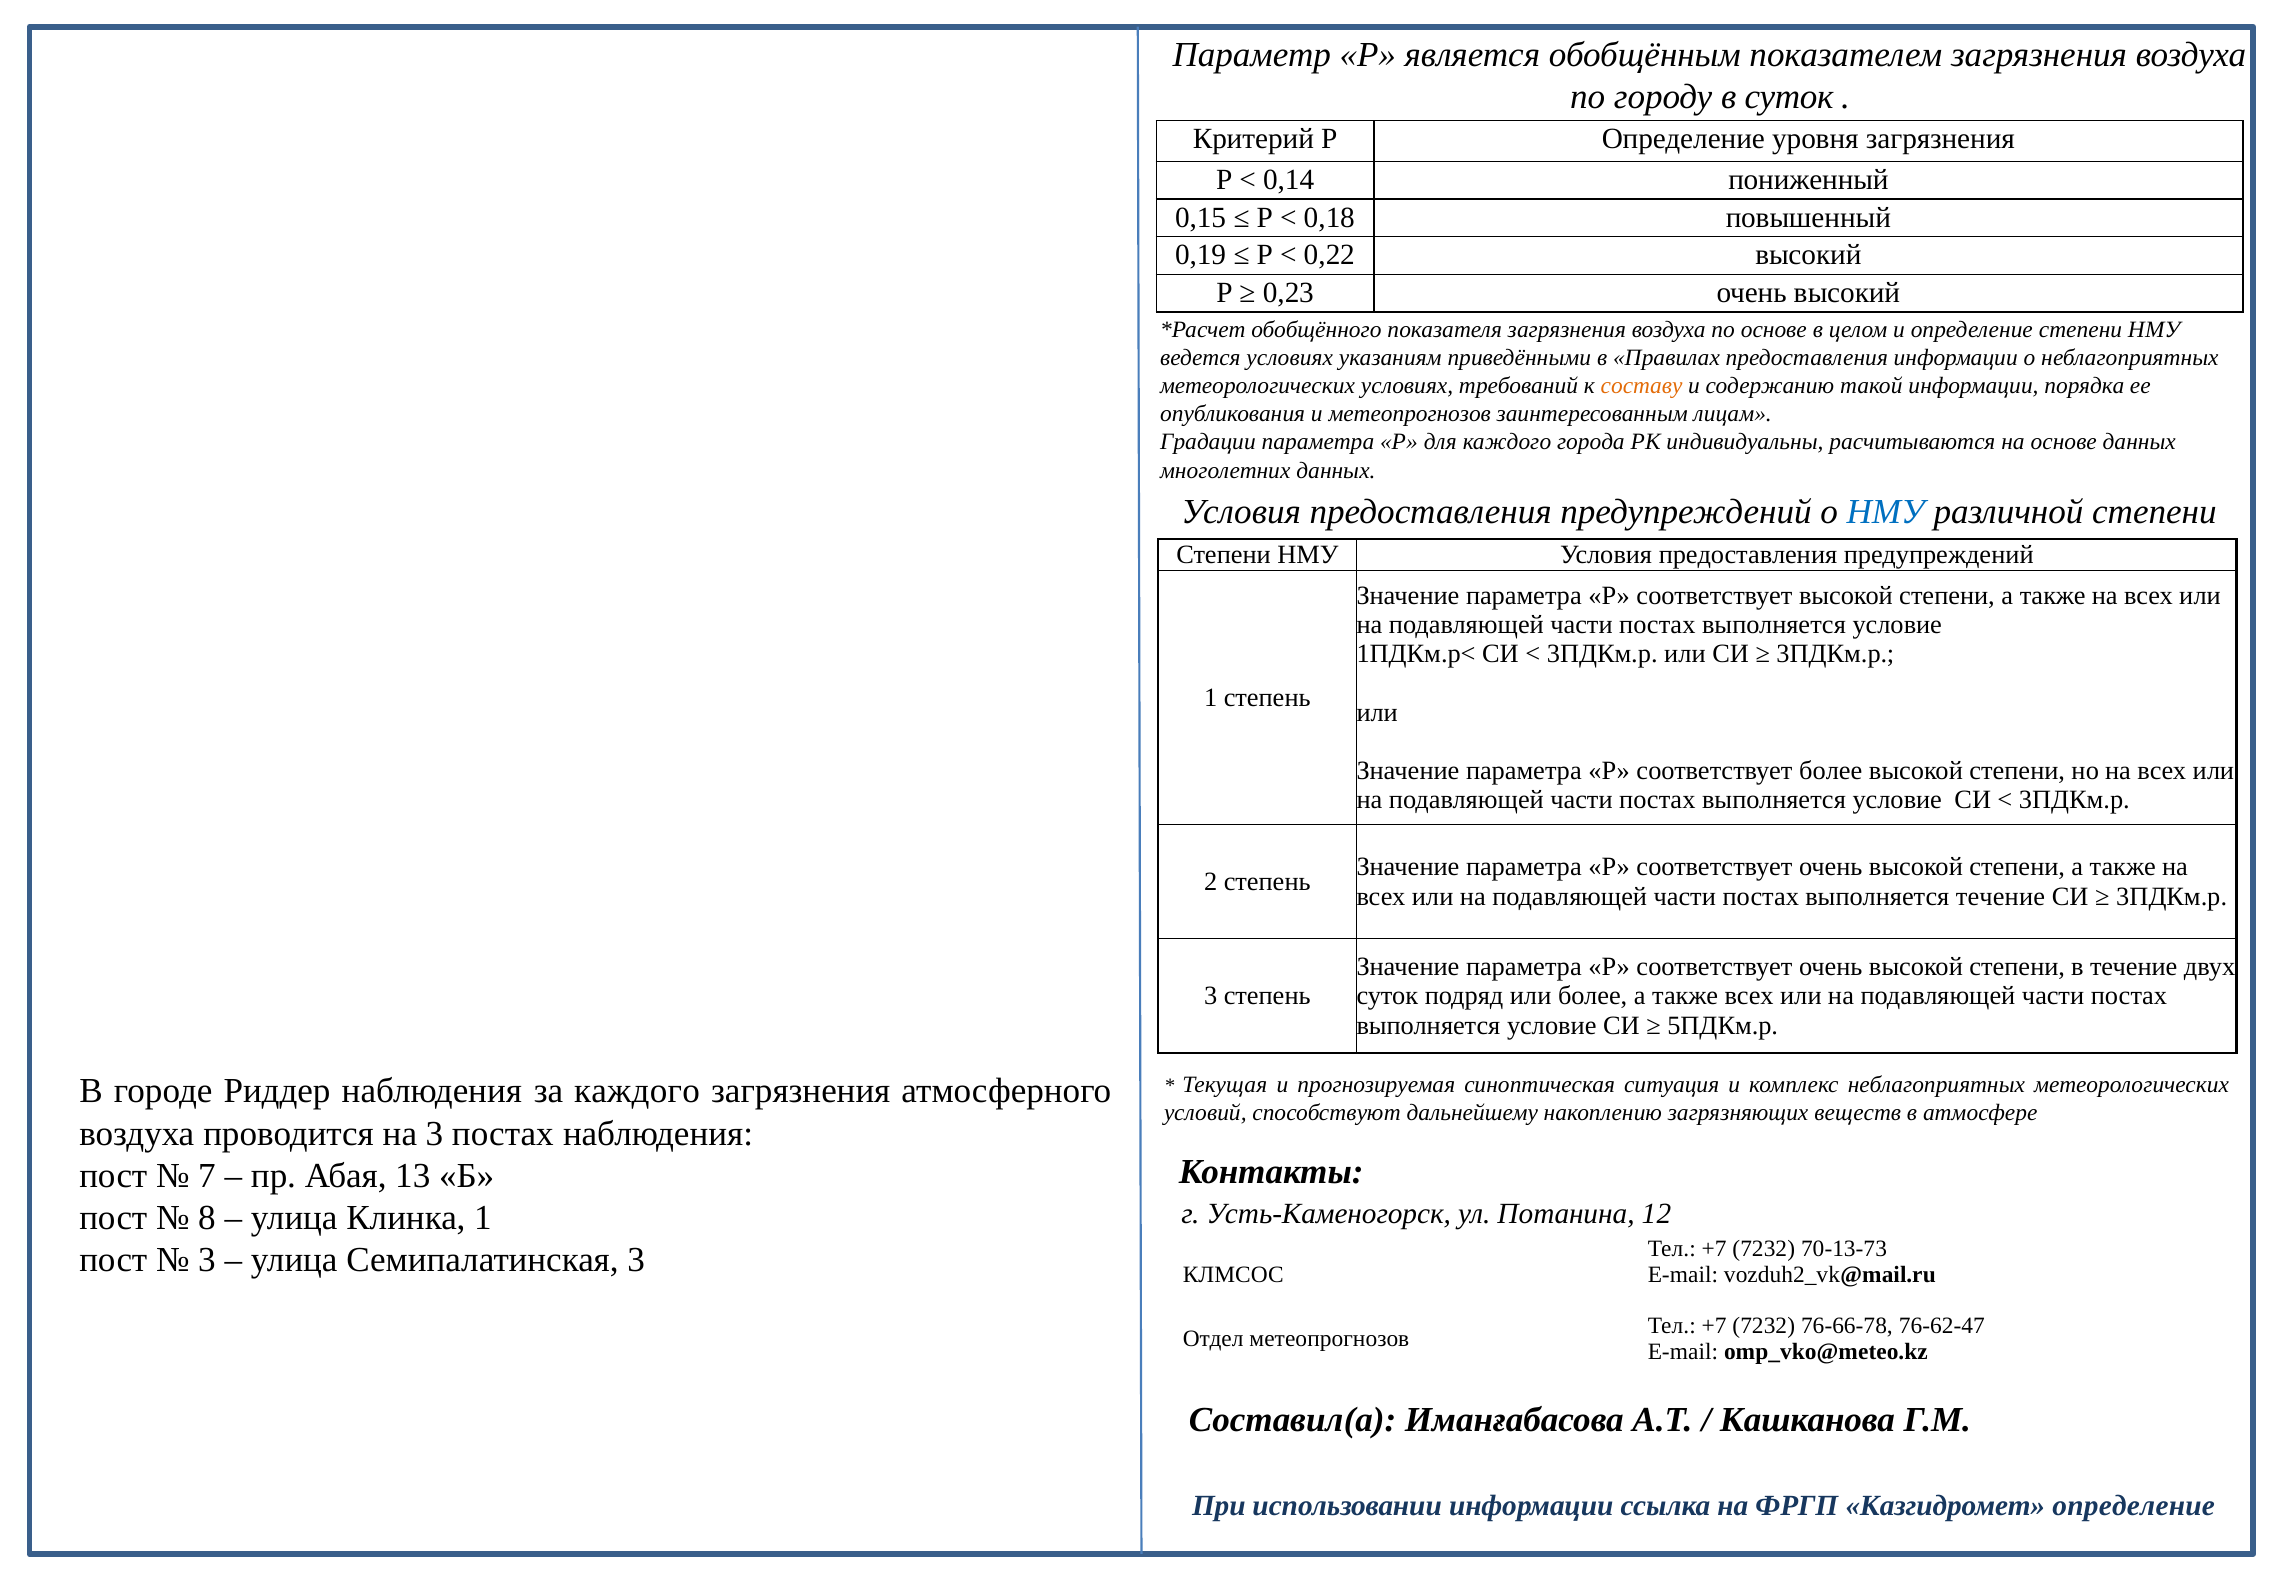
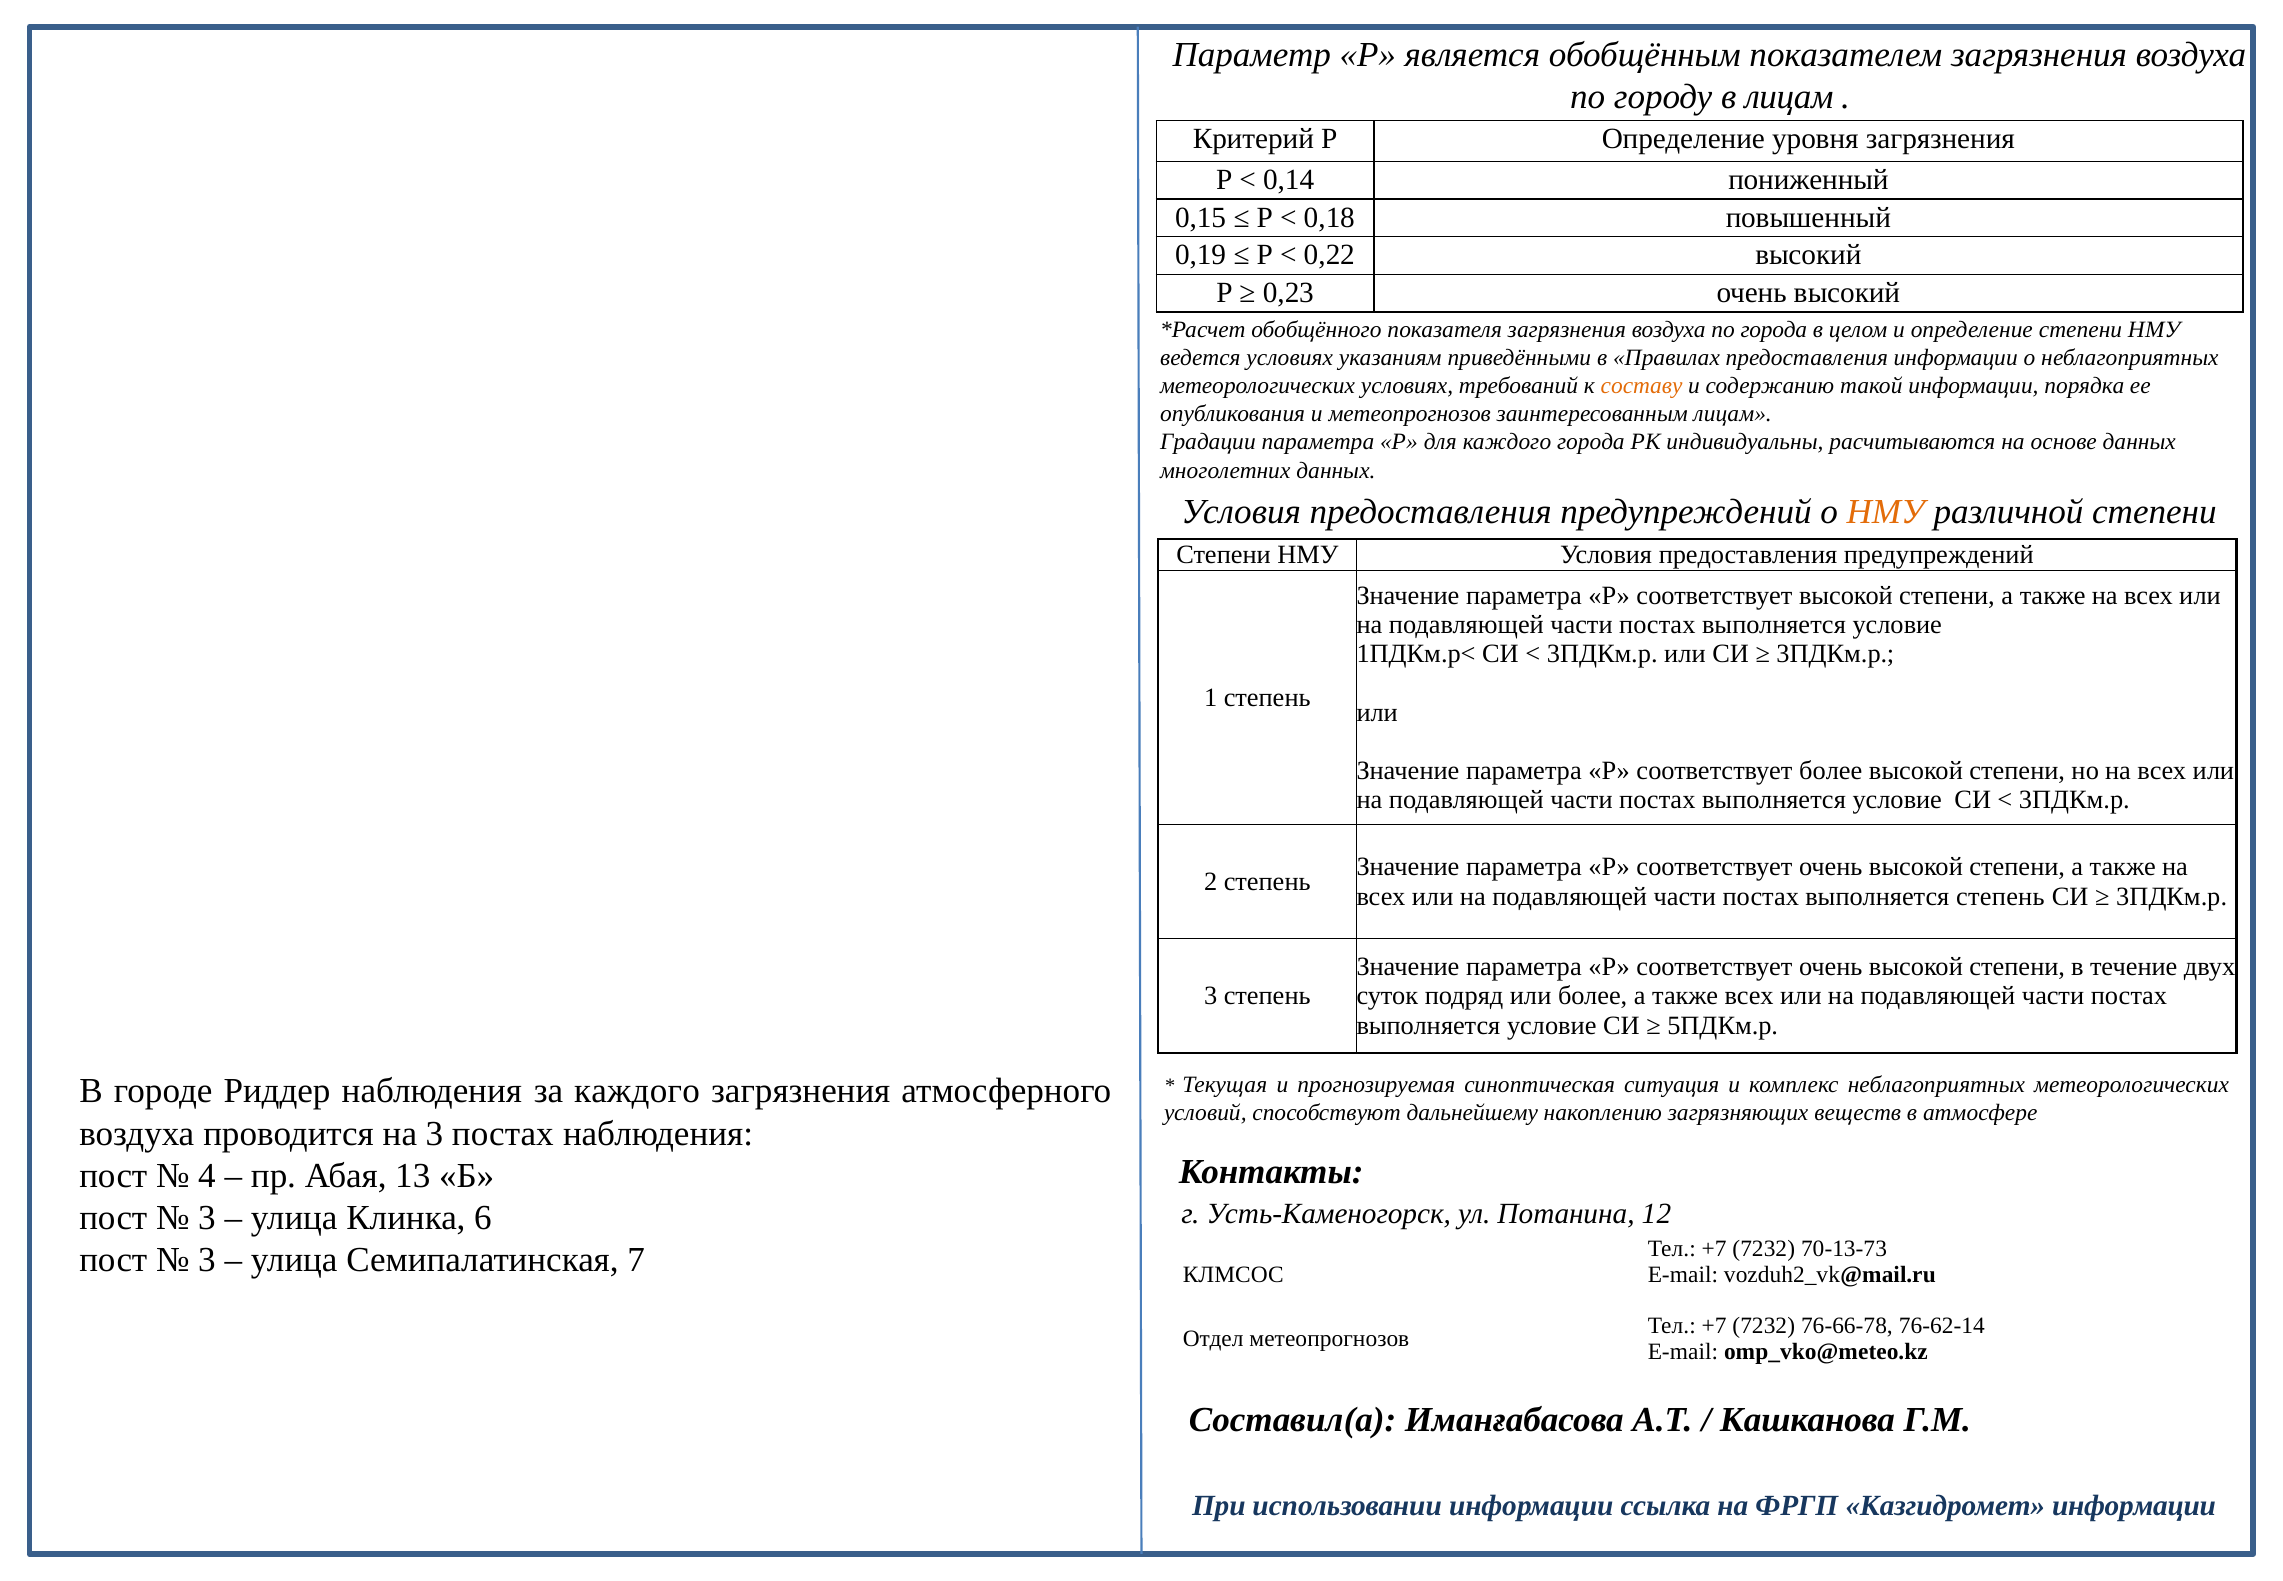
в суток: суток -> лицам (1789, 97)
по основе: основе -> города (1774, 330)
НМУ colour: blue -> orange (1886, 512)
выполняется течение: течение -> степень (2000, 896)
7: 7 -> 4 (207, 1175)
8: 8 -> 3 (207, 1217)
Клинка 1: 1 -> 6 (483, 1217)
Семипалатинская 3: 3 -> 7 (636, 1260)
76-62-47: 76-62-47 -> 76-62-14 (1942, 1325)
Казгидромет определение: определение -> информации (2134, 1505)
